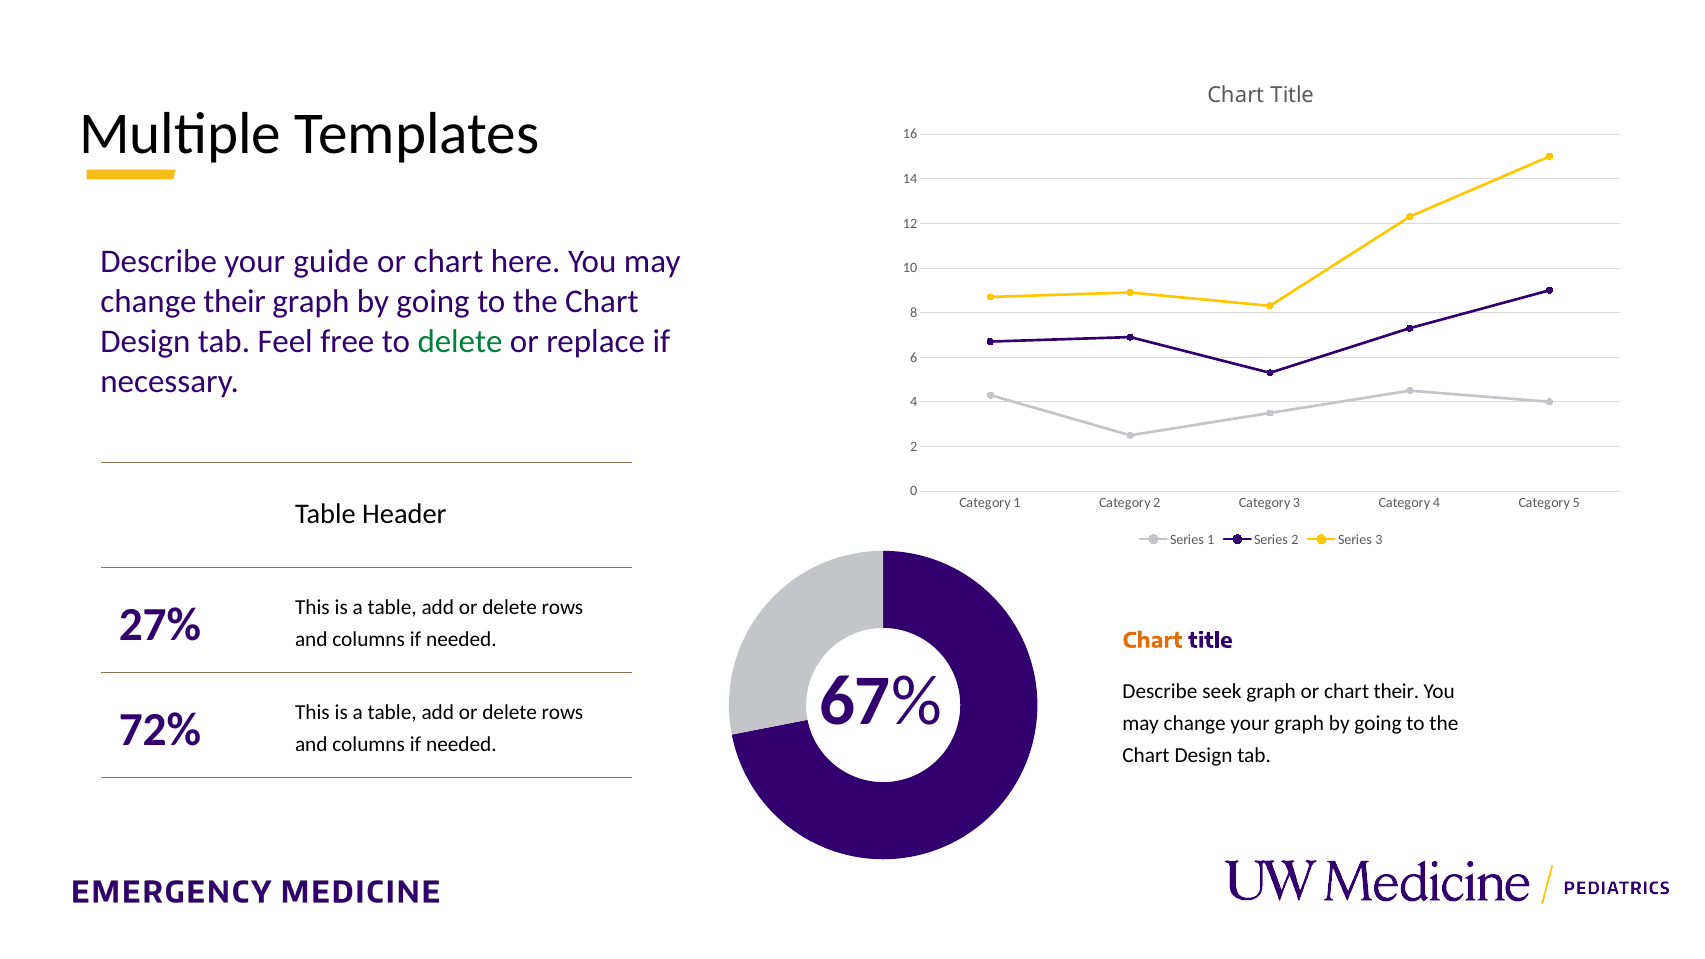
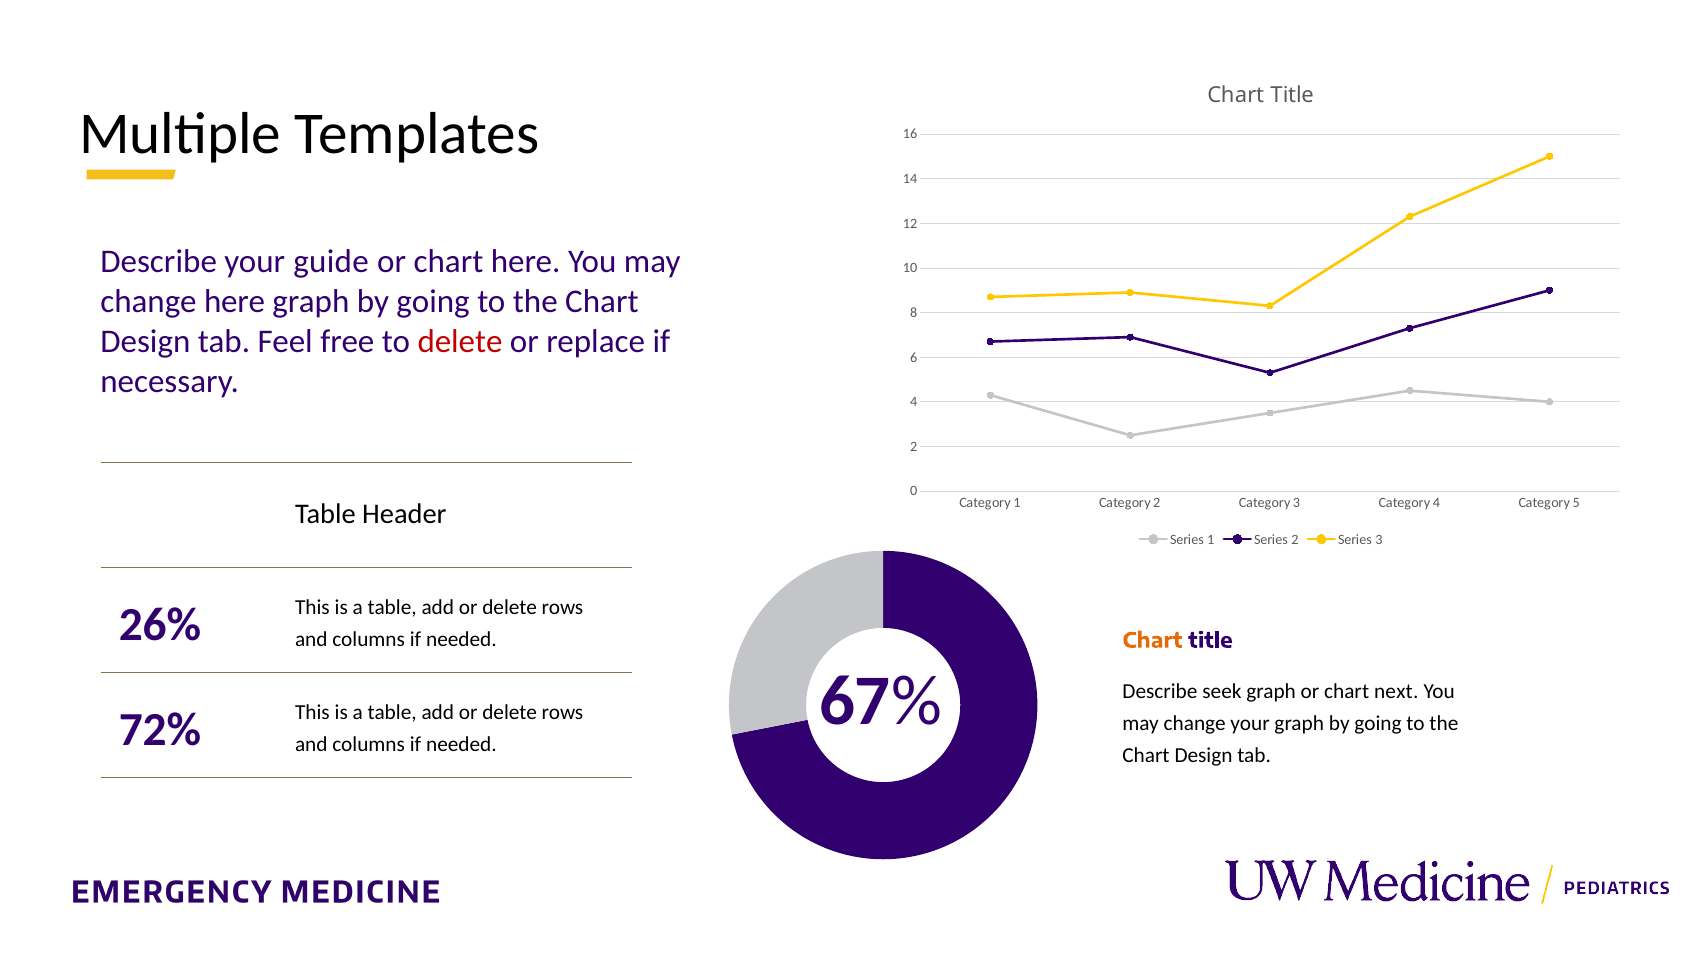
change their: their -> here (235, 302)
delete colour: green -> red (460, 342)
27%: 27% -> 26% (160, 625)
chart their: their -> next (1396, 691)
